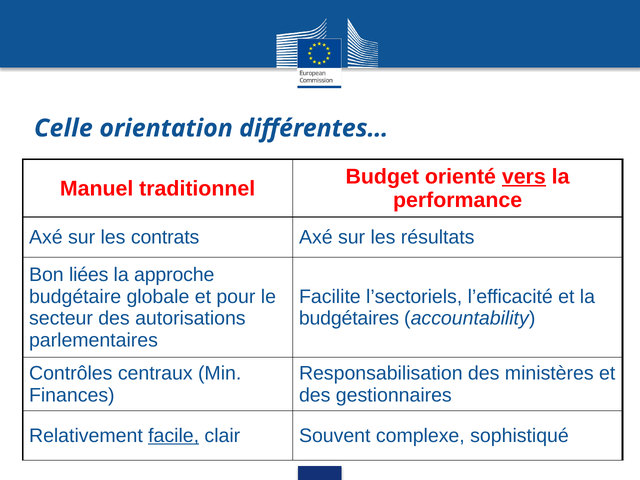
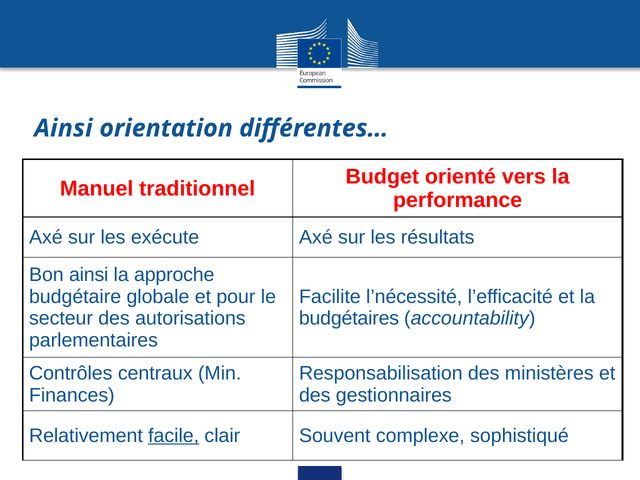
Celle: Celle -> Ainsi (63, 128)
vers underline: present -> none (524, 177)
contrats: contrats -> exécute (165, 237)
Bon liées: liées -> ainsi (89, 275)
l’sectoriels: l’sectoriels -> l’nécessité (414, 297)
